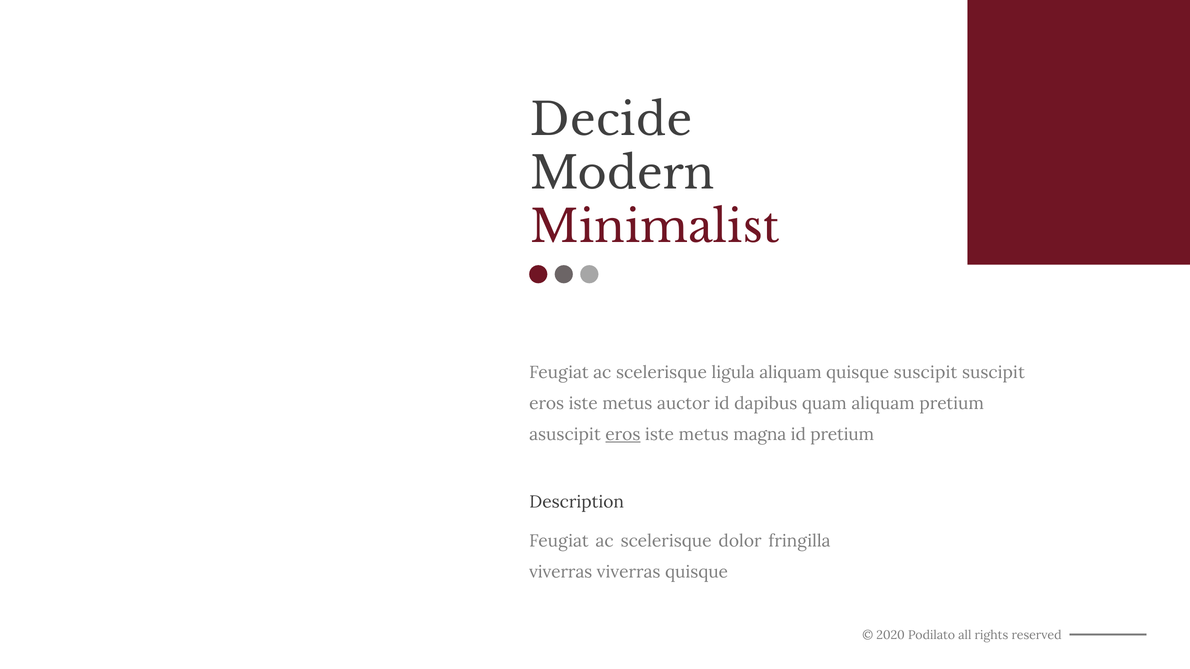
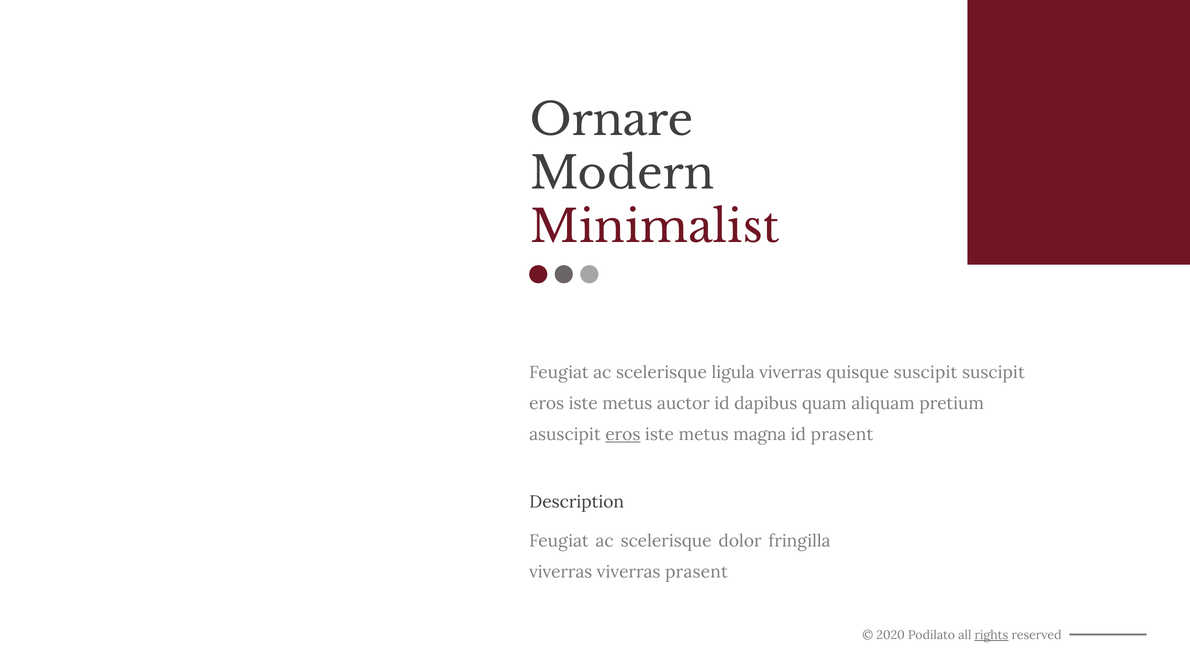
Decide: Decide -> Ornare (612, 120)
ligula aliquam: aliquam -> viverras (790, 372)
id pretium: pretium -> prasent (842, 435)
viverras quisque: quisque -> prasent (696, 572)
rights underline: none -> present (991, 635)
